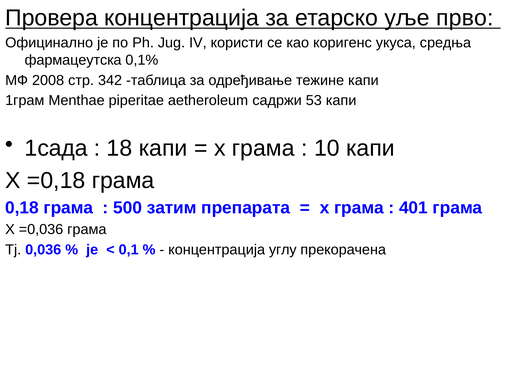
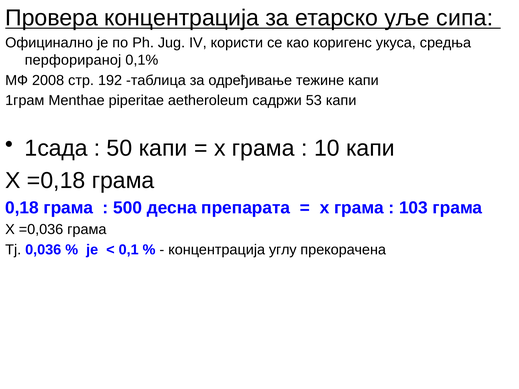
прво: прво -> сипа (465, 18)
фармацеутска: фармацеутска -> перфорираној (73, 60)
342: 342 -> 192 (110, 80)
18: 18 -> 50 (119, 148)
затим: затим -> десна (172, 208)
401: 401 -> 103 (413, 208)
